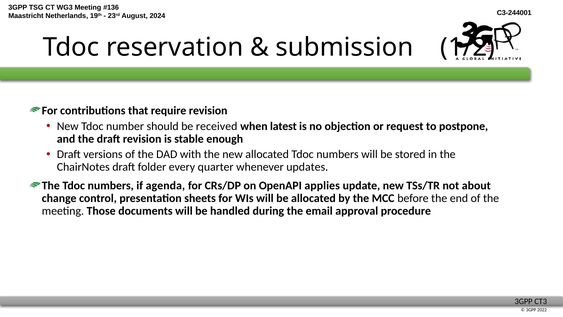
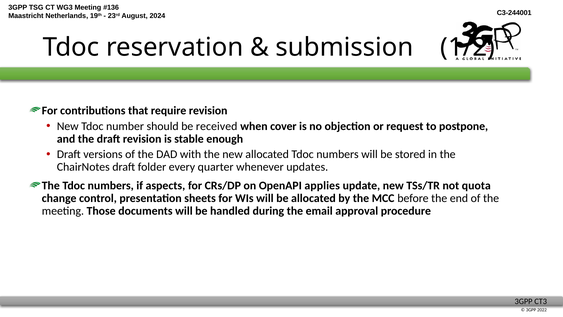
latest: latest -> cover (283, 126)
agenda: agenda -> aspects (165, 185)
about: about -> quota (476, 185)
